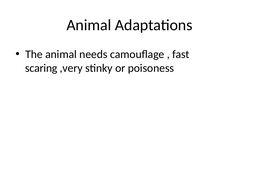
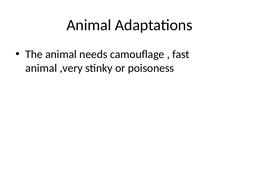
scaring: scaring -> animal (41, 68)
